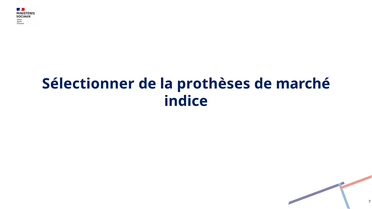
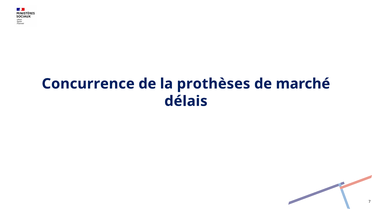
Sélectionner: Sélectionner -> Concurrence (88, 84)
indice: indice -> délais (186, 101)
